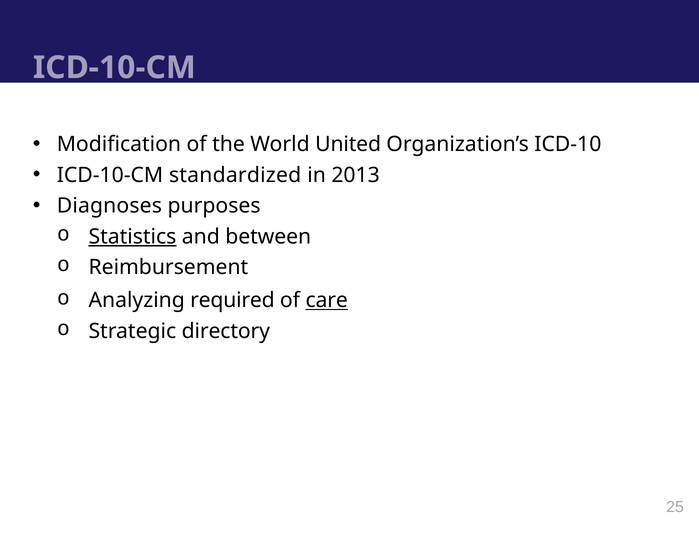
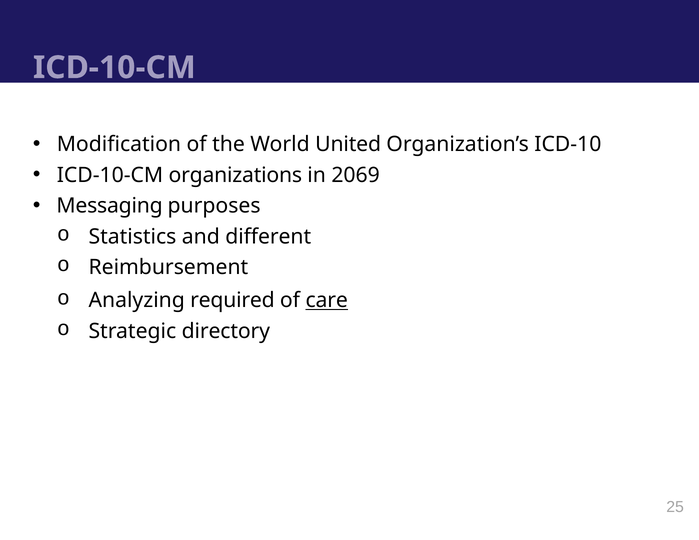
standardized: standardized -> organizations (235, 175)
2013: 2013 -> 2069 (356, 175)
Diagnoses: Diagnoses -> Messaging (110, 206)
Statistics underline: present -> none (132, 237)
between: between -> different (268, 237)
